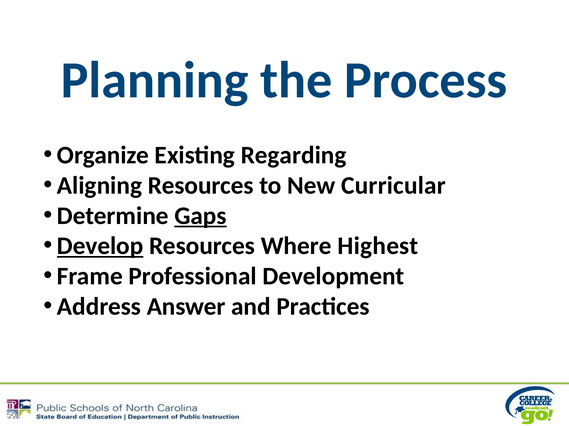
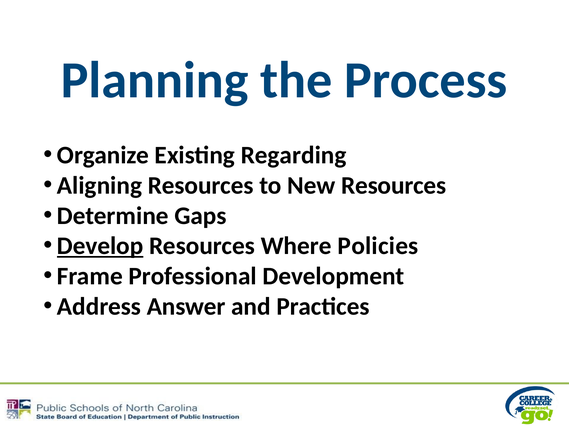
New Curricular: Curricular -> Resources (394, 186)
Gaps underline: present -> none (200, 216)
Highest: Highest -> Policies (378, 246)
